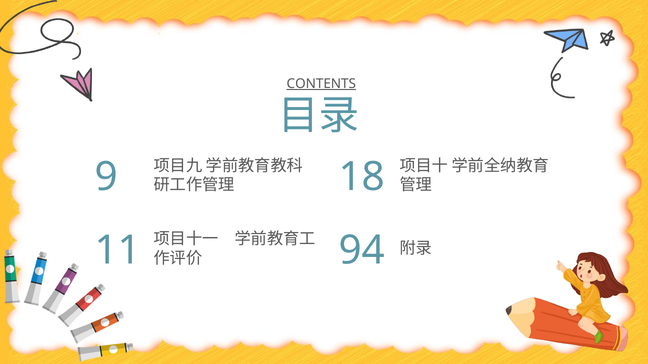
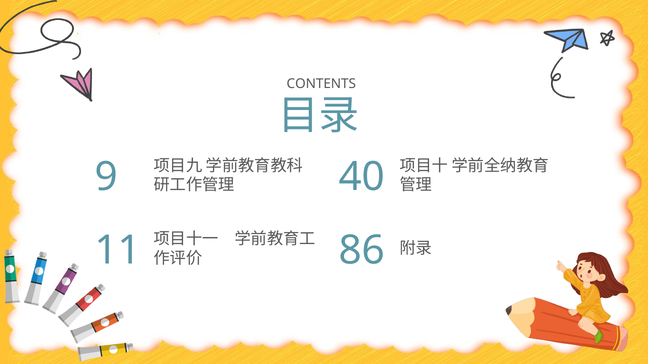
CONTENTS underline: present -> none (321, 84)
18: 18 -> 40 (362, 177)
94: 94 -> 86 (362, 251)
